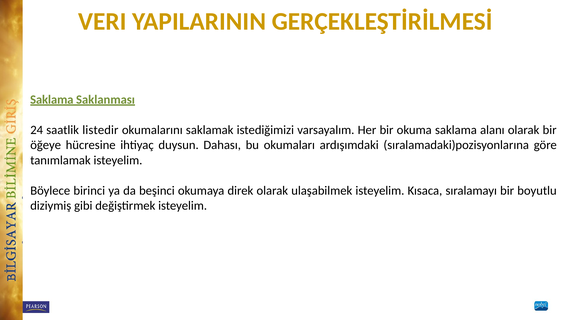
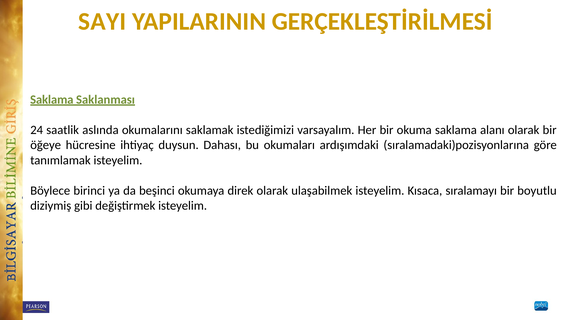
VERI: VERI -> SAYI (102, 22)
listedir: listedir -> aslında (100, 130)
